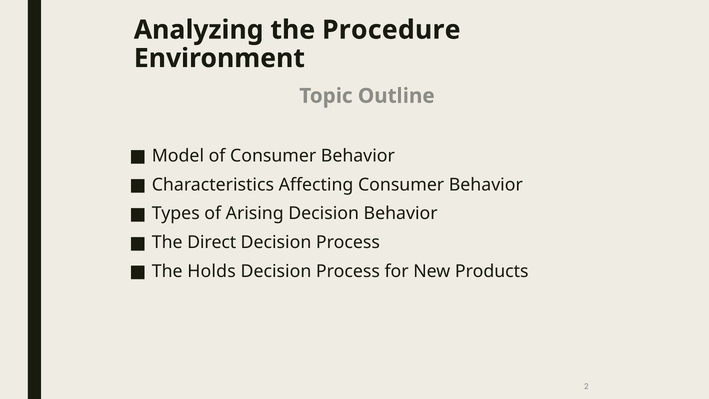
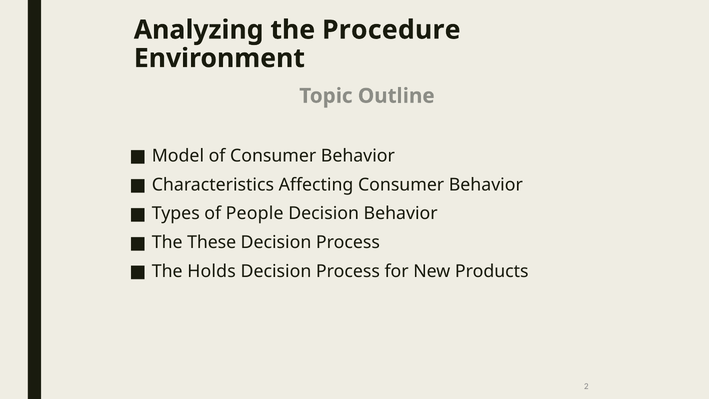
Arising: Arising -> People (255, 214)
Direct: Direct -> These (212, 242)
